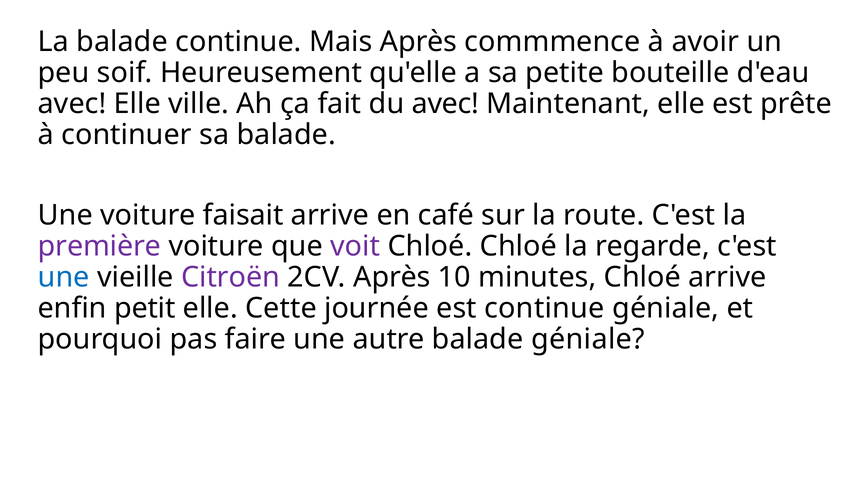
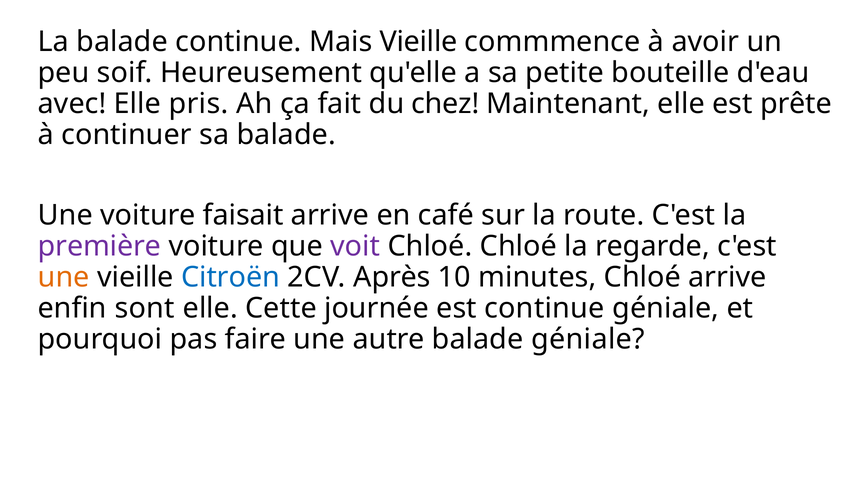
Mais Après: Après -> Vieille (419, 42)
ville: ville -> pris (198, 104)
du avec: avec -> chez (445, 104)
une colour: blue -> orange (64, 277)
Citroën colour: purple -> blue (231, 277)
petit: petit -> sont (145, 309)
